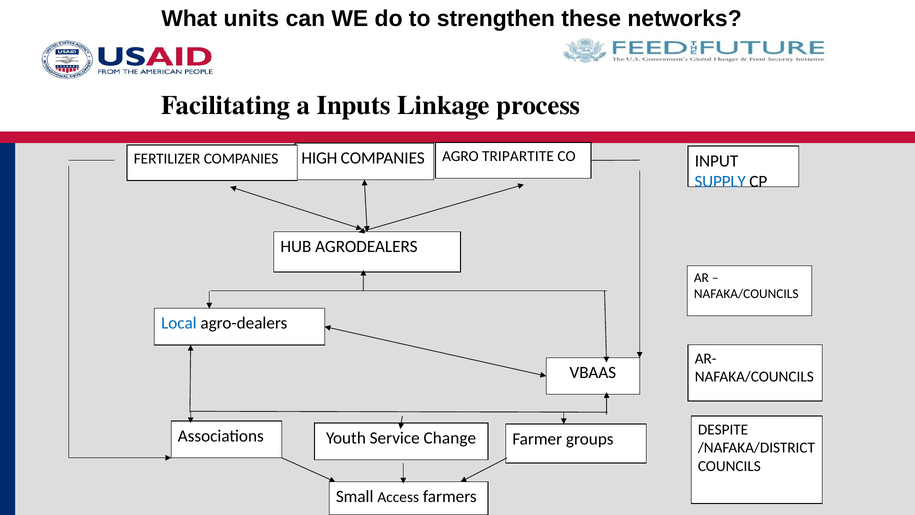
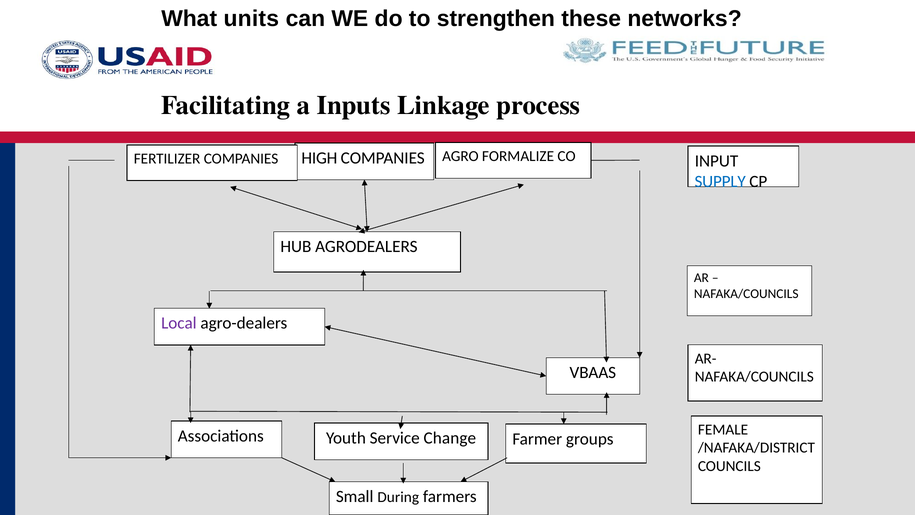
TRIPARTITE: TRIPARTITE -> FORMALIZE (518, 156)
Local colour: blue -> purple (179, 323)
DESPITE: DESPITE -> FEMALE (723, 429)
Access: Access -> During (398, 497)
